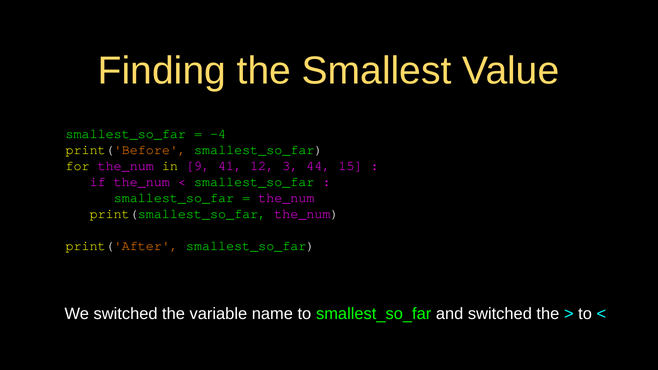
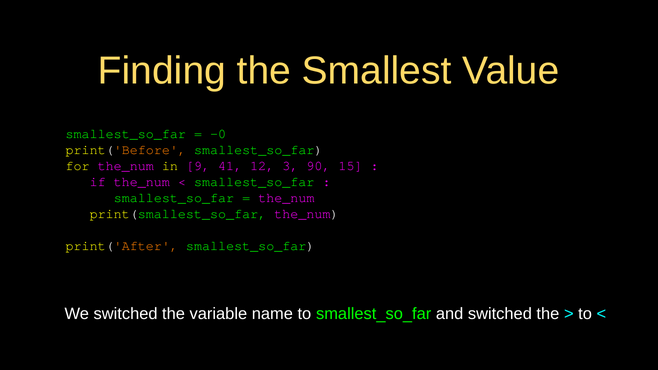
-4: -4 -> -0 (218, 134)
44: 44 -> 90 (318, 166)
